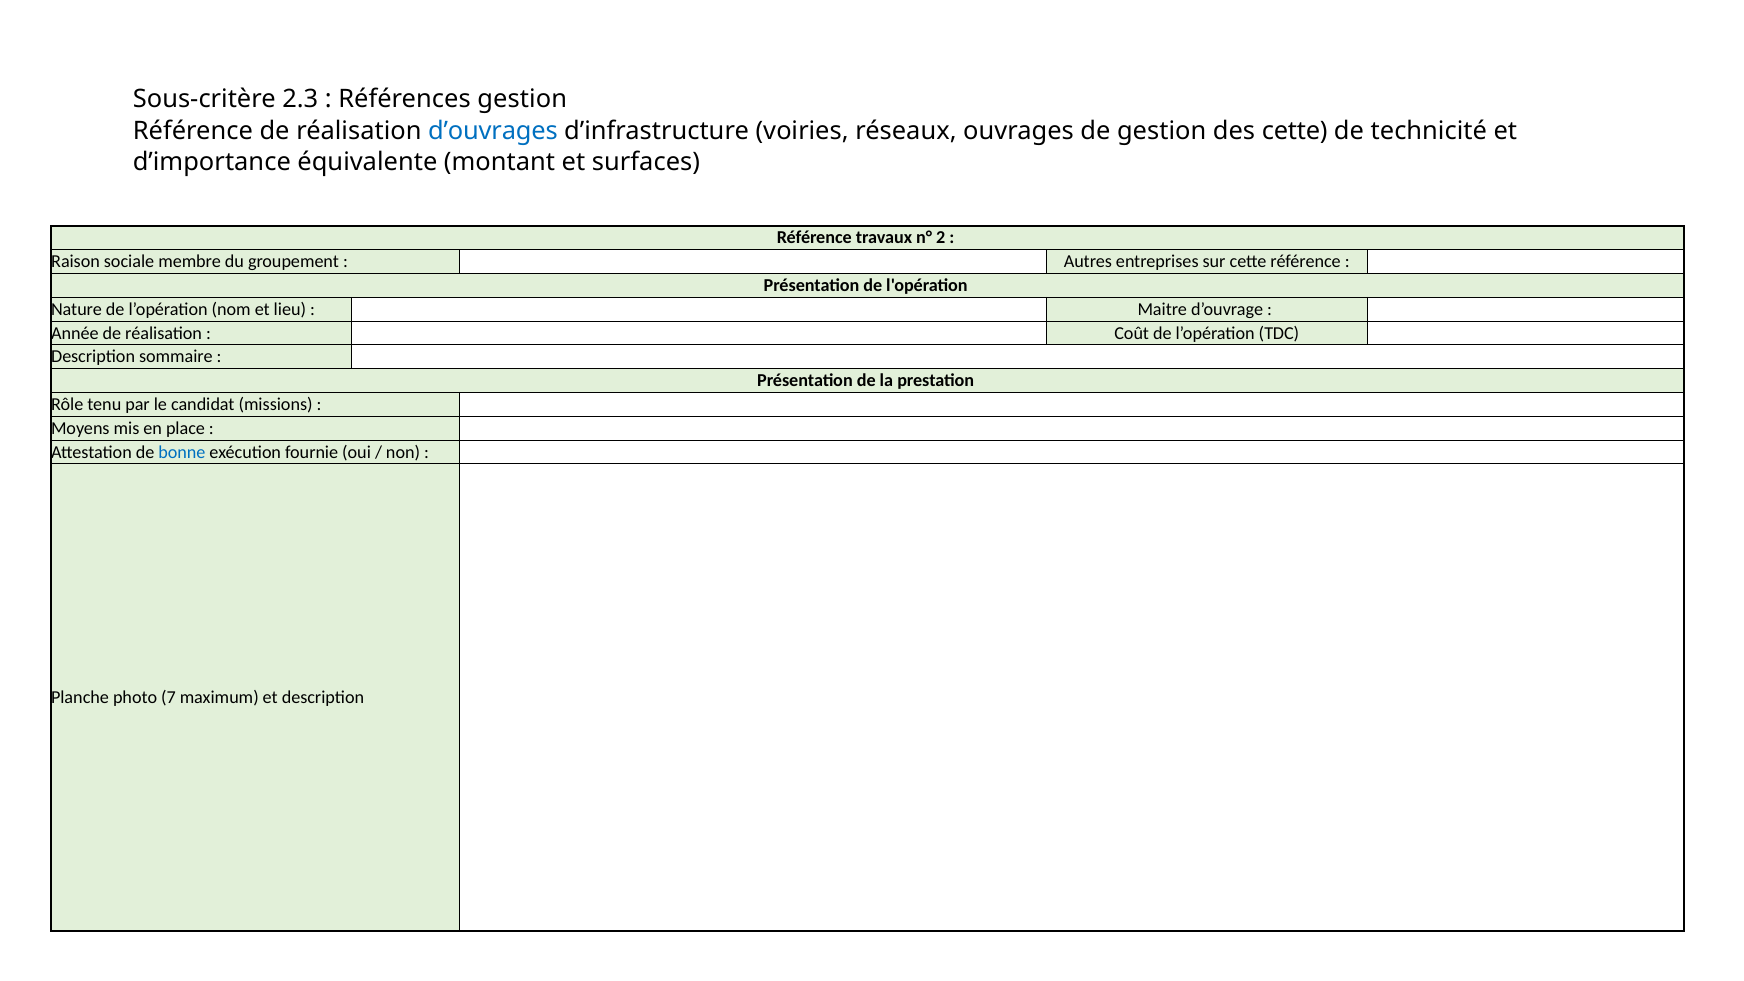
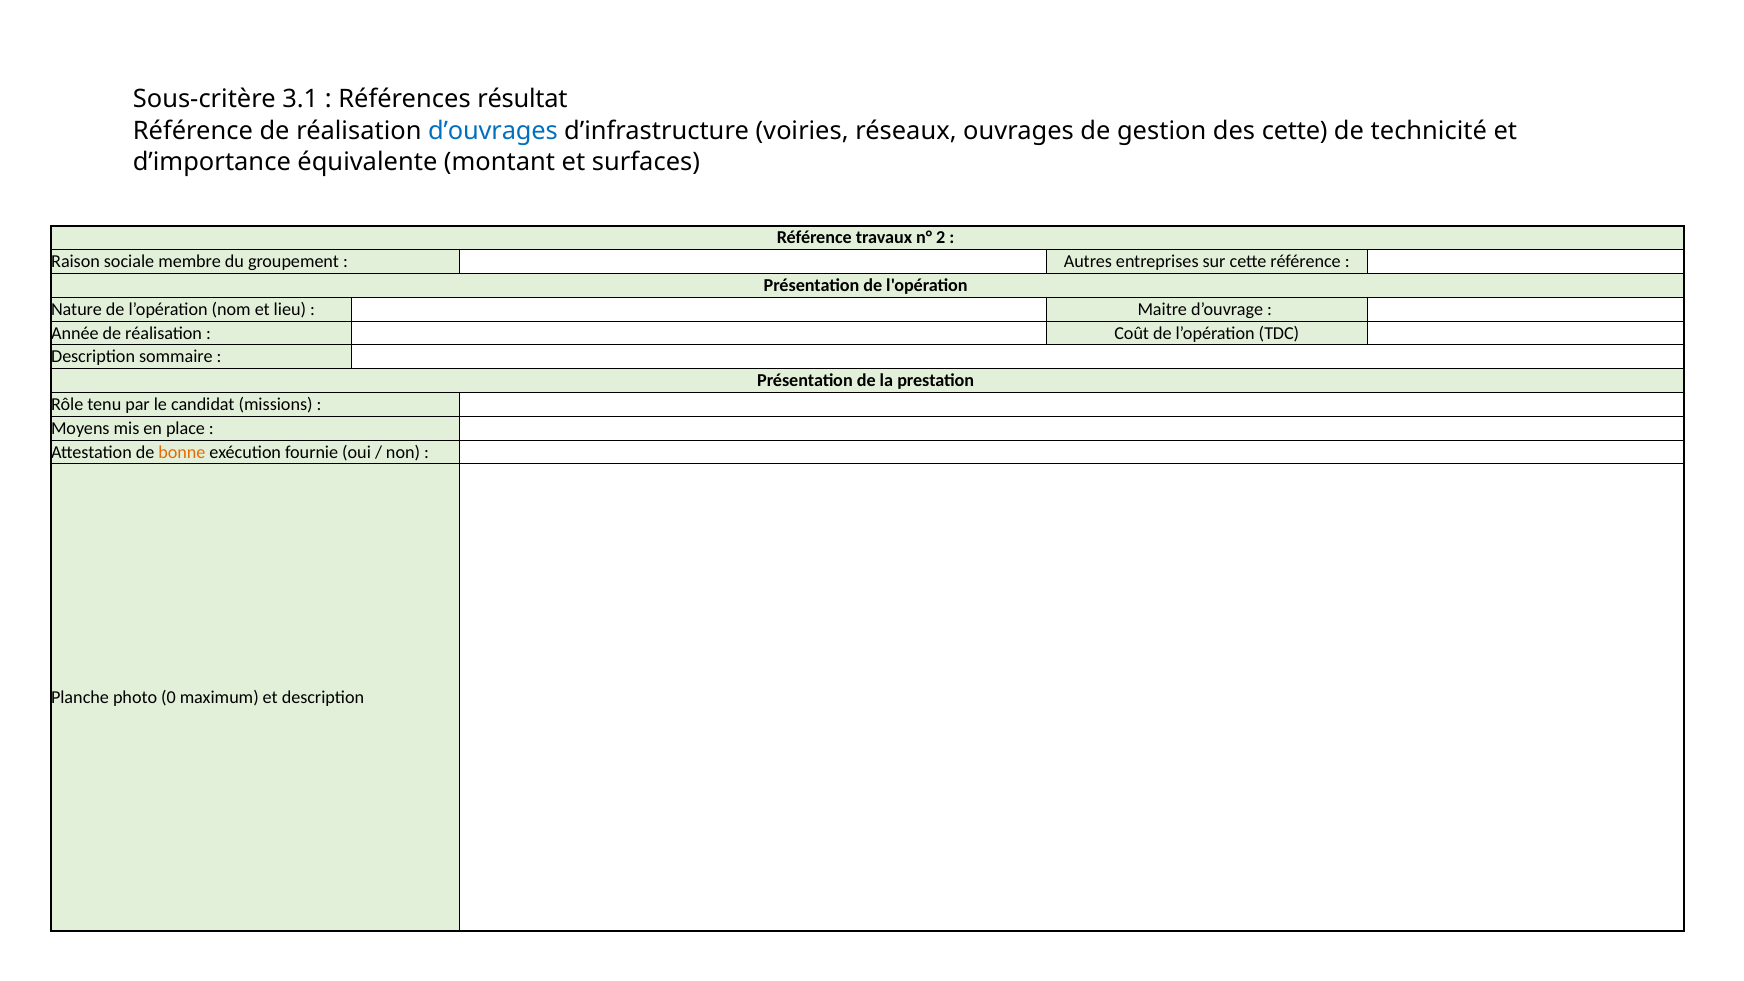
2.3: 2.3 -> 3.1 (300, 99)
Références gestion: gestion -> résultat (522, 99)
bonne colour: blue -> orange (182, 452)
7: 7 -> 0 (168, 698)
